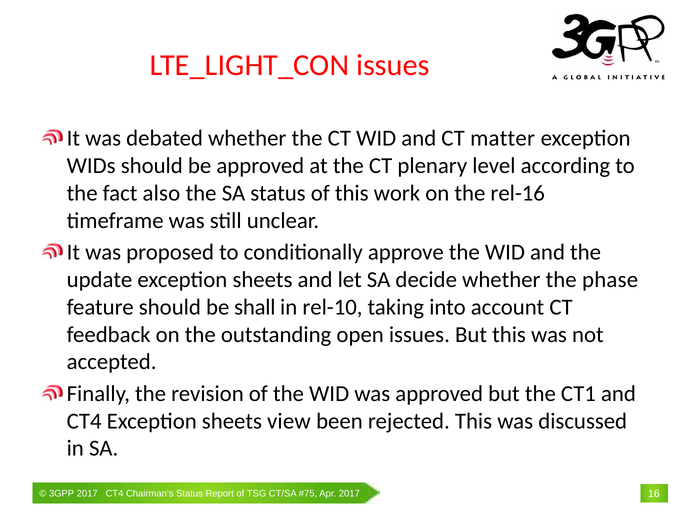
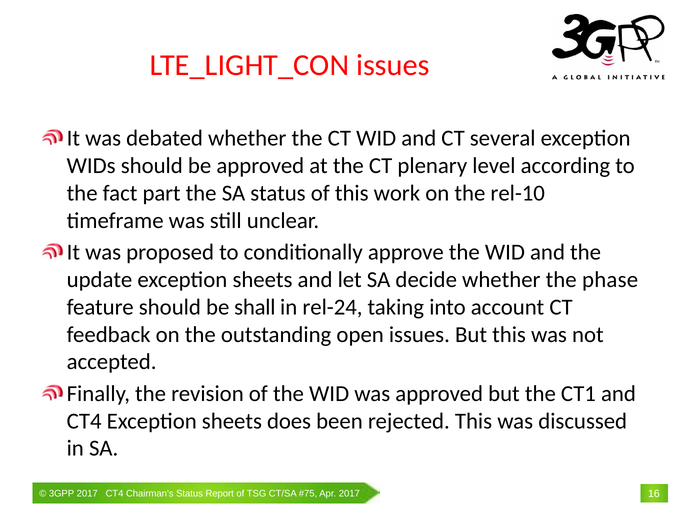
matter: matter -> several (503, 138)
also: also -> part (162, 193)
rel-16: rel-16 -> rel-10 (518, 193)
rel-10: rel-10 -> rel-24 (332, 307)
view: view -> does (289, 421)
